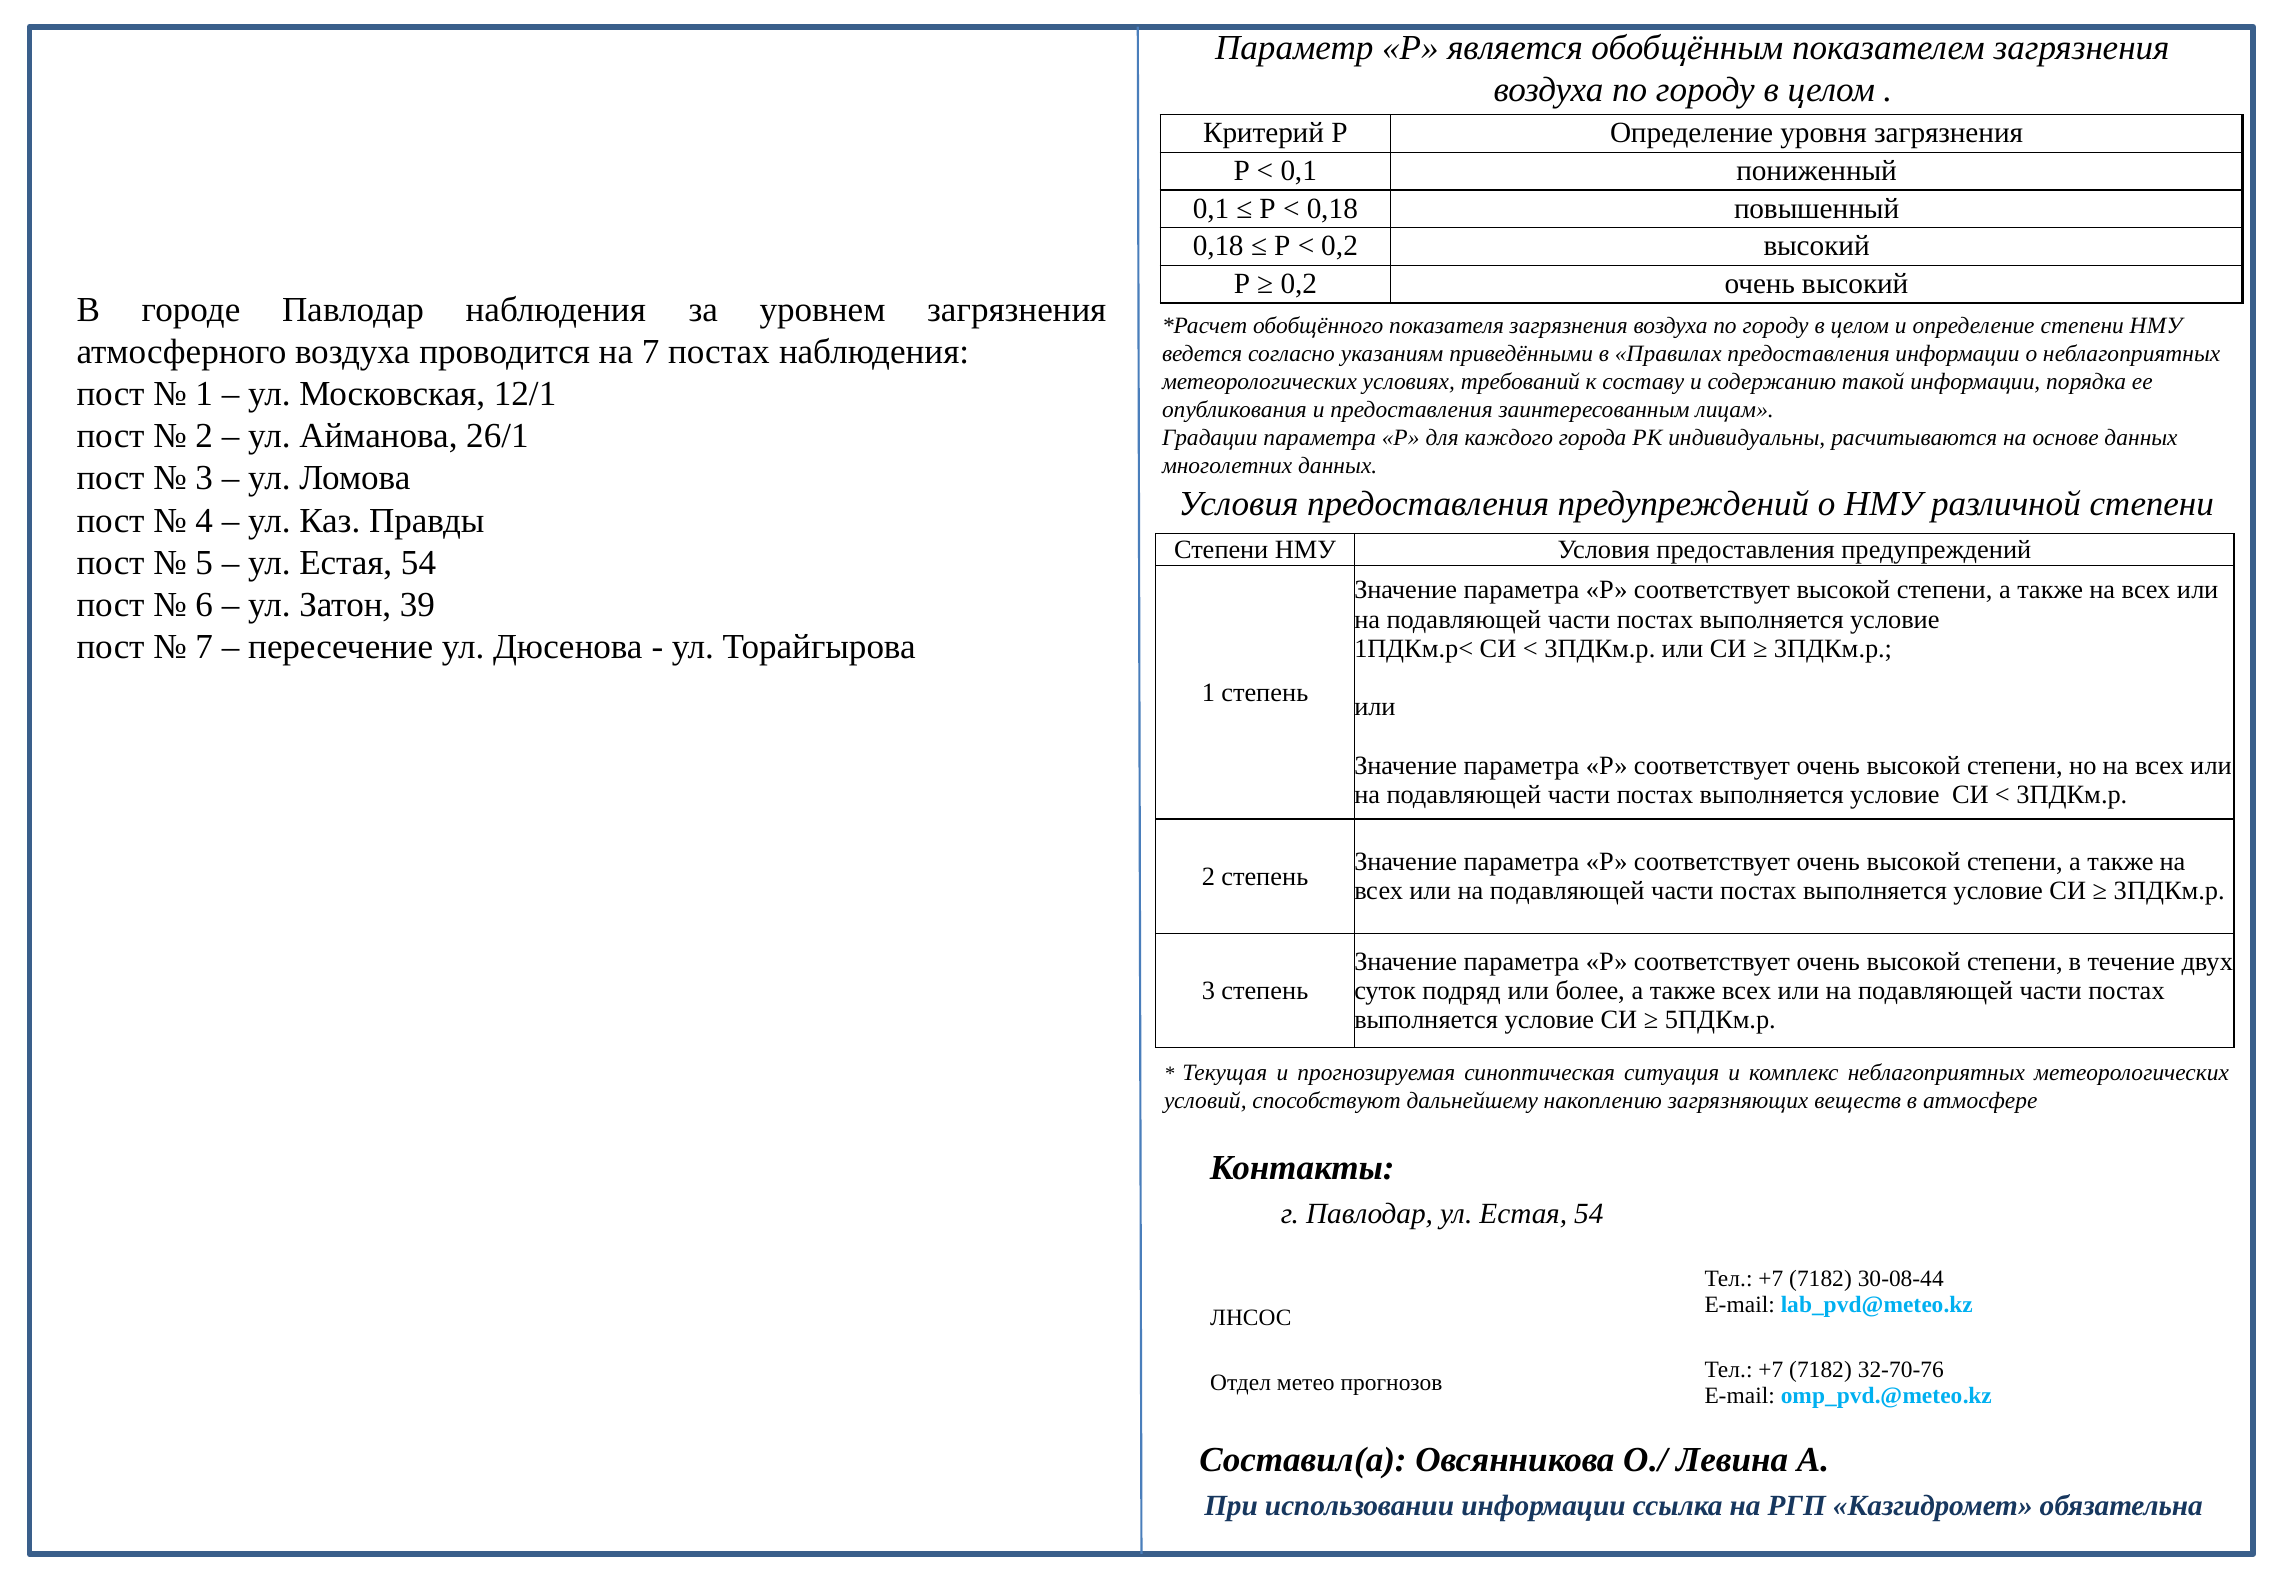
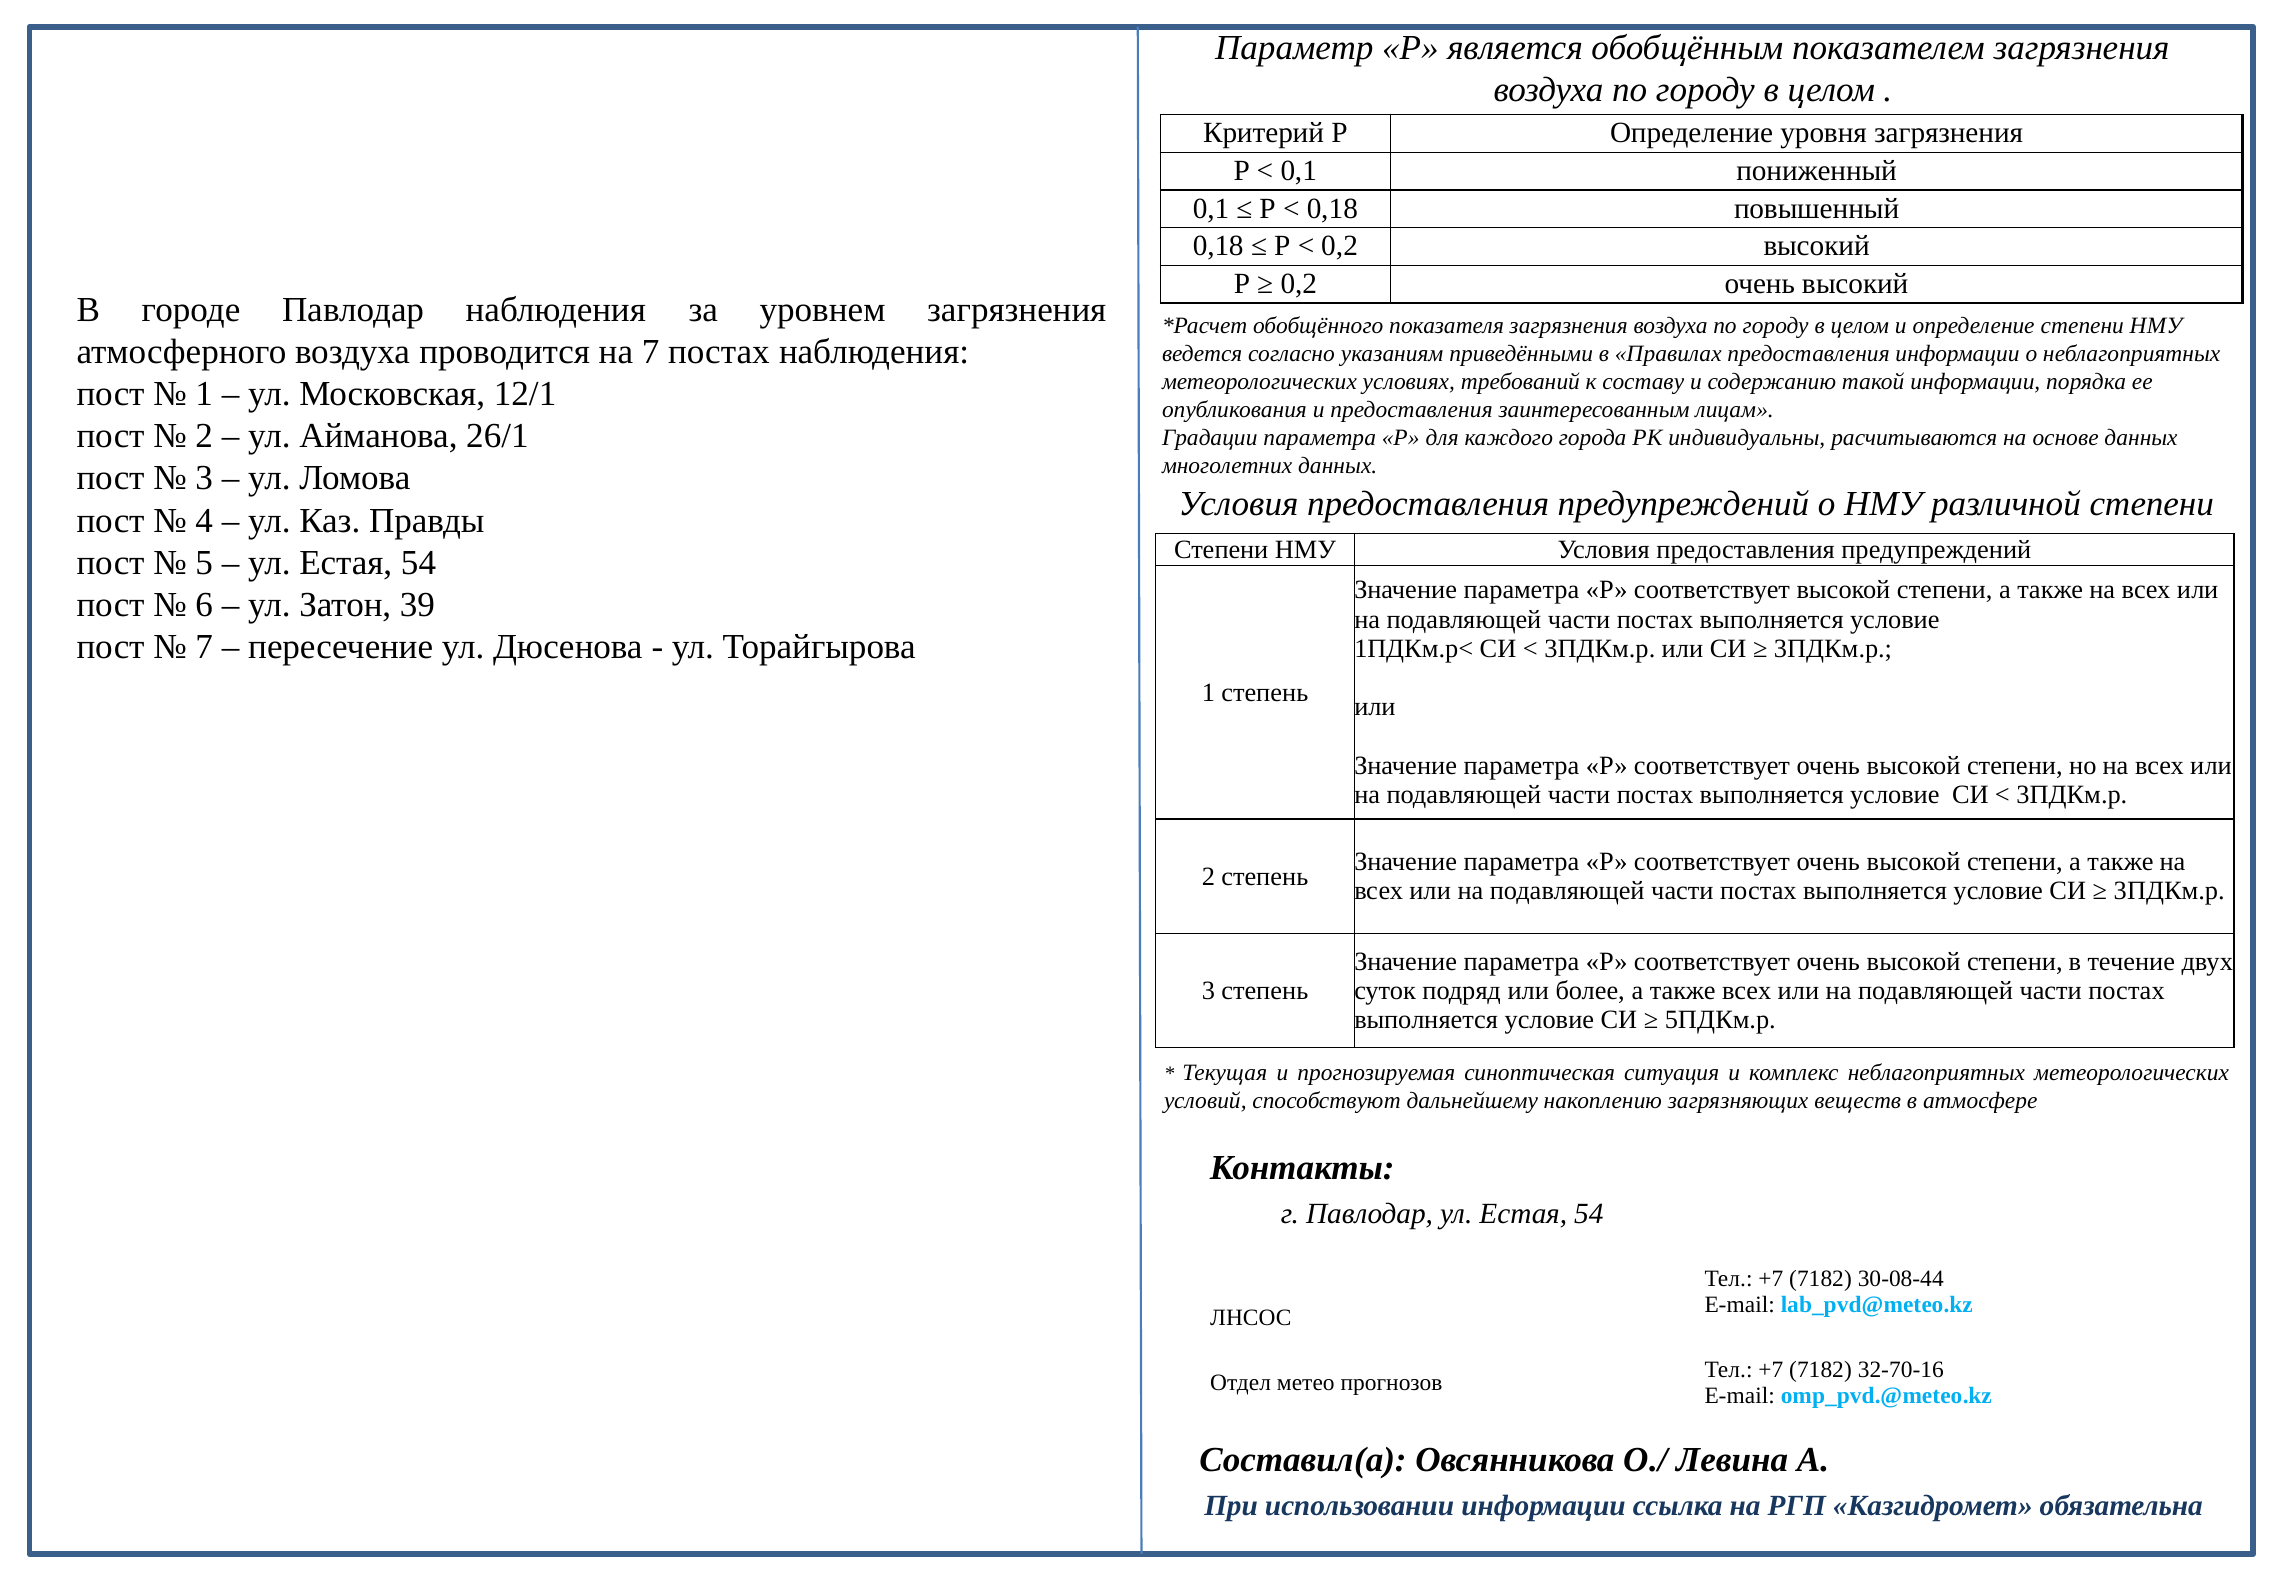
32-70-76: 32-70-76 -> 32-70-16 (1901, 1369)
